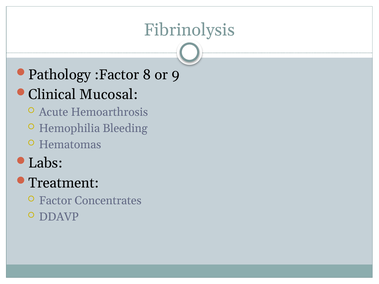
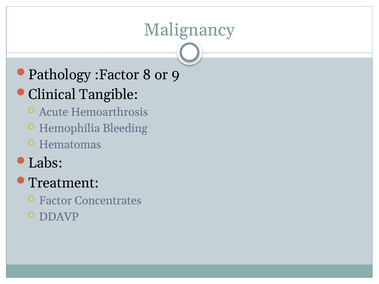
Fibrinolysis: Fibrinolysis -> Malignancy (189, 30)
Mucosal: Mucosal -> Tangible (109, 95)
